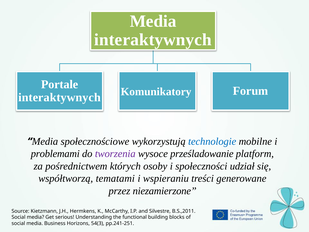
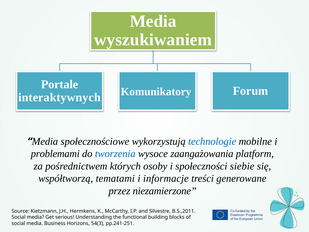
interaktywnych: interaktywnych -> wyszukiwaniem (153, 40)
tworzenia colour: purple -> blue (115, 154)
prześladowanie: prześladowanie -> zaangażowania (202, 154)
udział: udział -> siebie (242, 166)
wspieraniu: wspieraniu -> informacje (166, 178)
